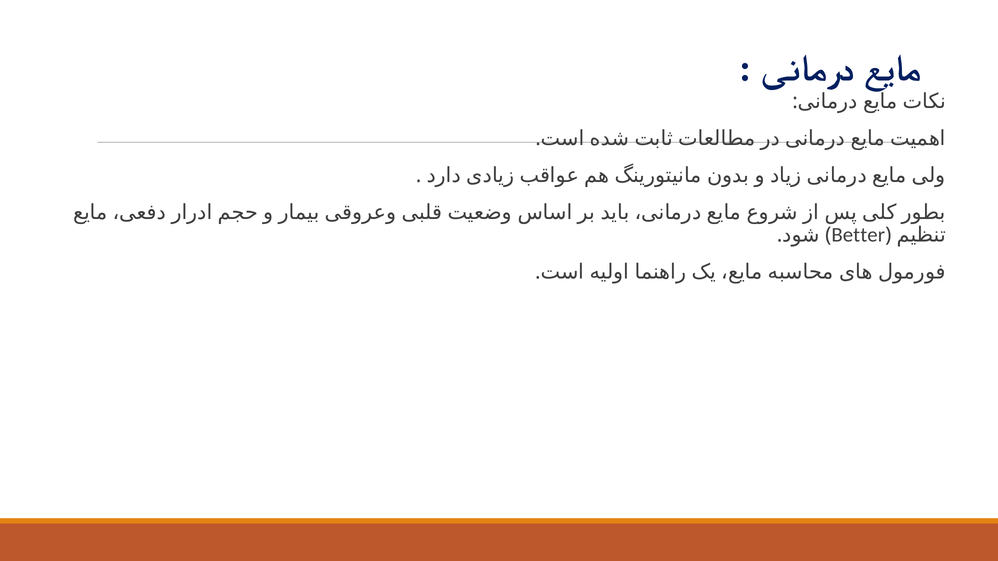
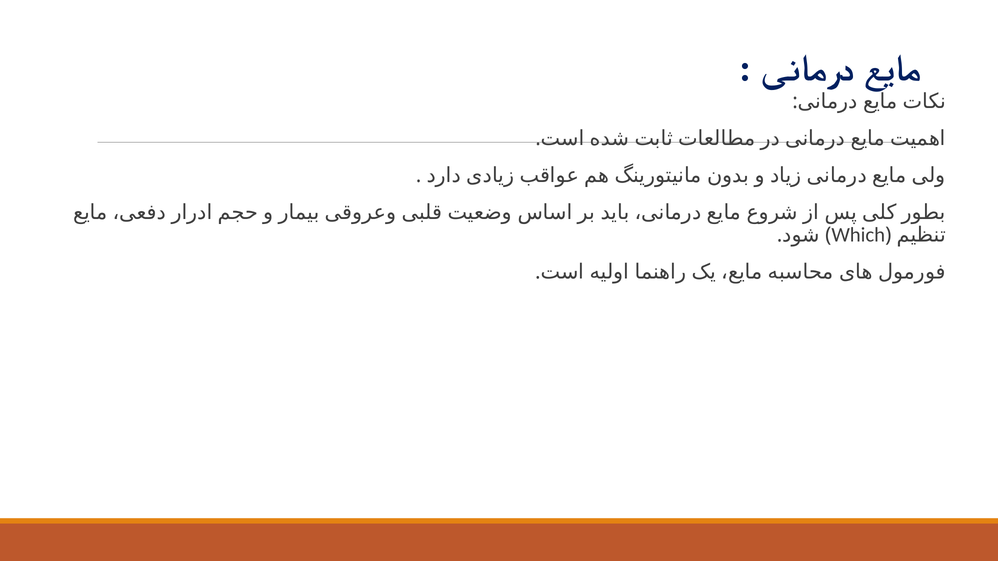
Better: Better -> Which (858, 235)
